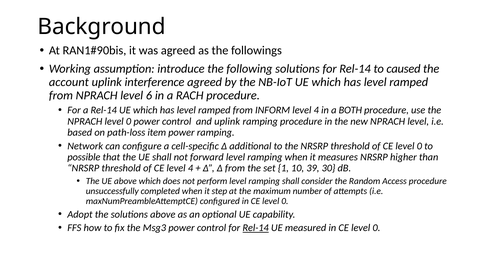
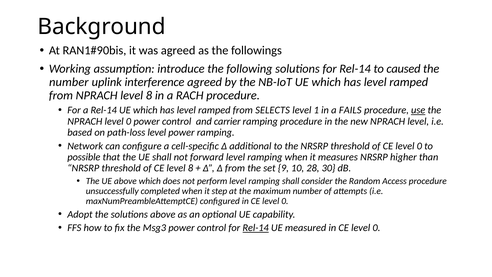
account: account -> number (69, 82)
NPRACH level 6: 6 -> 8 (149, 95)
INFORM: INFORM -> SELECTS (273, 110)
4: 4 -> 1 (316, 110)
BOTH: BOTH -> FAILS (350, 110)
use underline: none -> present (418, 110)
and uplink: uplink -> carrier (227, 121)
path-loss item: item -> level (157, 132)
CE level 4: 4 -> 8 (191, 168)
1: 1 -> 9 (283, 168)
39: 39 -> 28 (313, 168)
